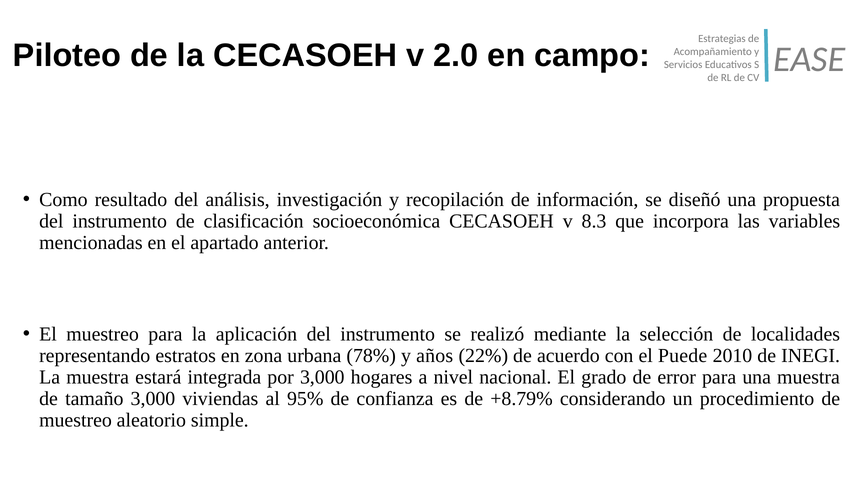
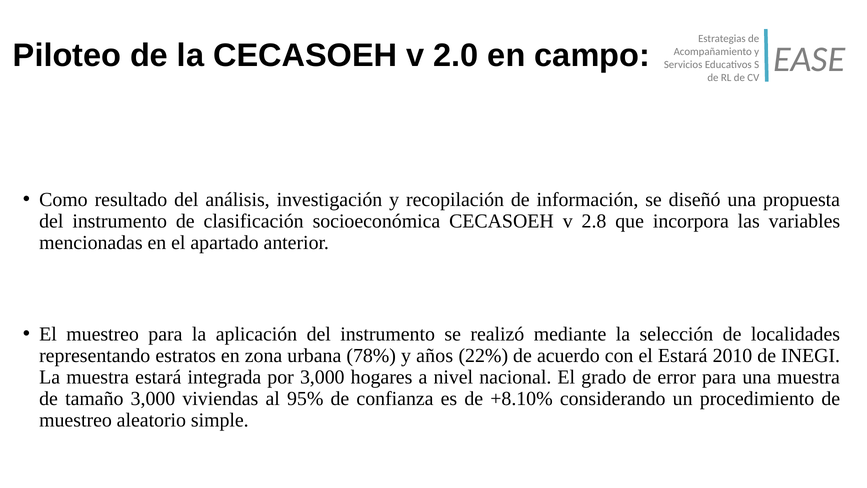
8.3: 8.3 -> 2.8 (594, 221)
el Puede: Puede -> Estará (683, 355)
+8.79%: +8.79% -> +8.10% (522, 398)
